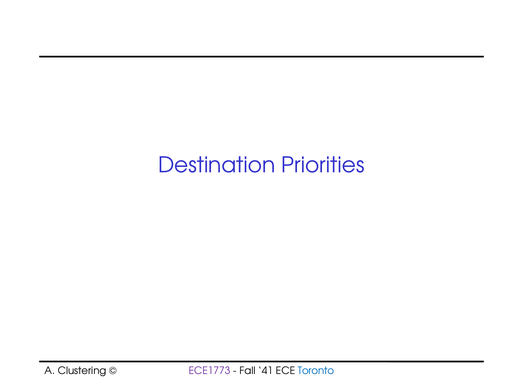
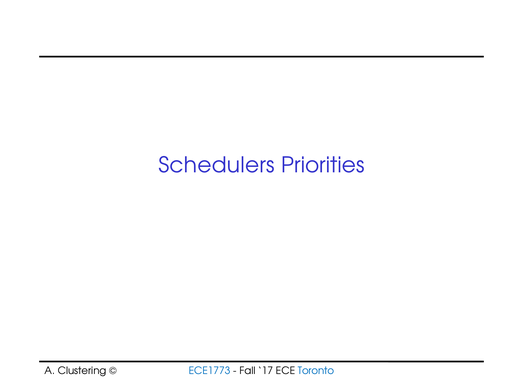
Destination: Destination -> Schedulers (217, 165)
ECE1773 colour: purple -> blue (210, 371)
41: 41 -> 17 (266, 371)
